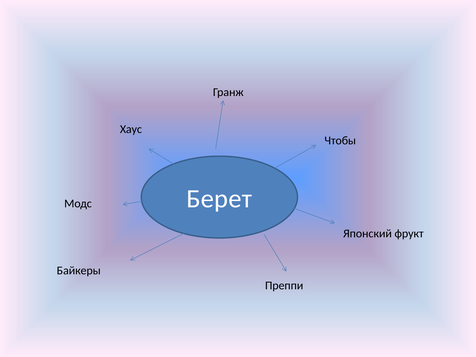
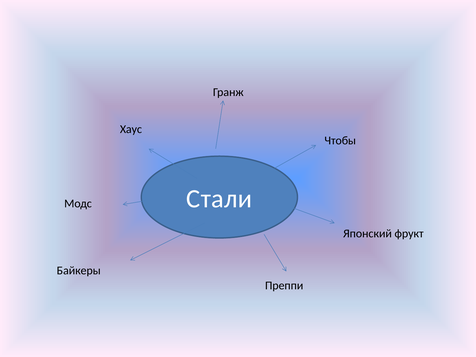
Берет: Берет -> Стали (219, 199)
